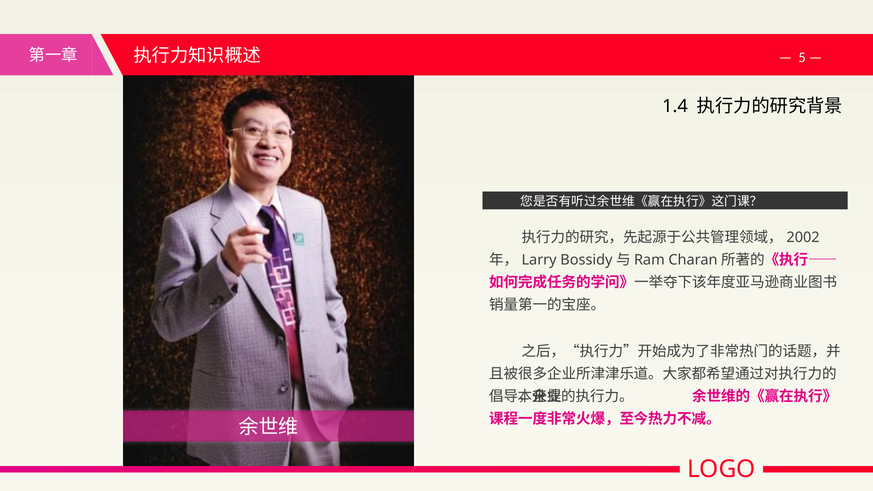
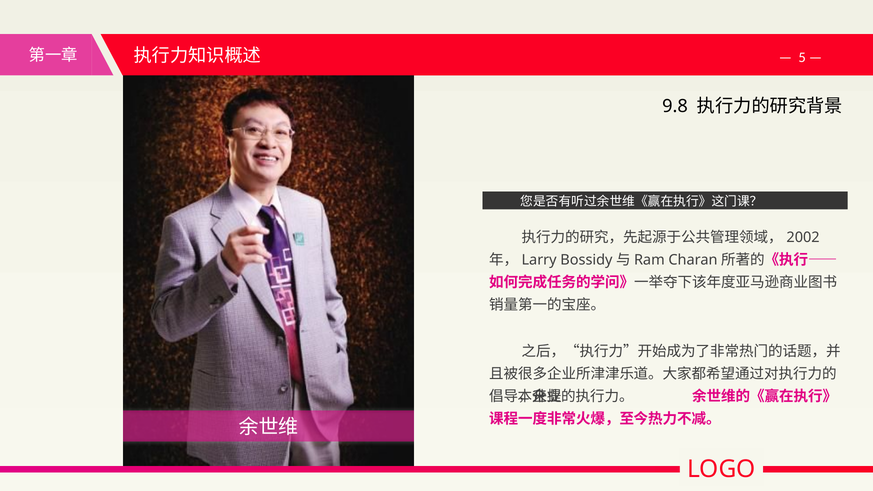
1.4: 1.4 -> 9.8 (675, 106)
